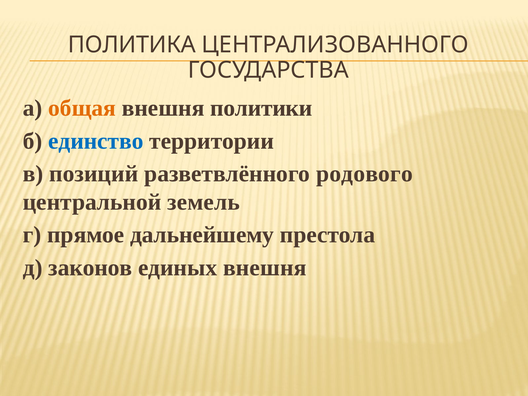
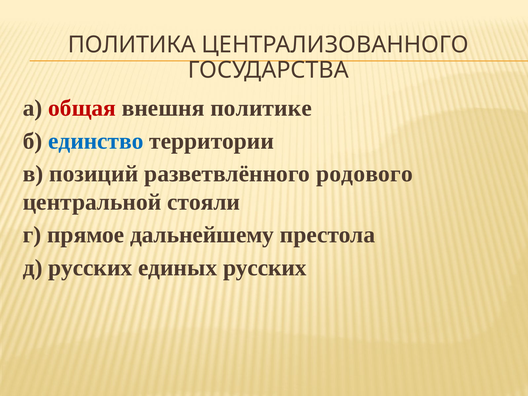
общая colour: orange -> red (82, 108)
политики: политики -> политике (261, 108)
земель: земель -> стояли (204, 202)
д законов: законов -> русских (90, 268)
единых внешня: внешня -> русских (265, 268)
